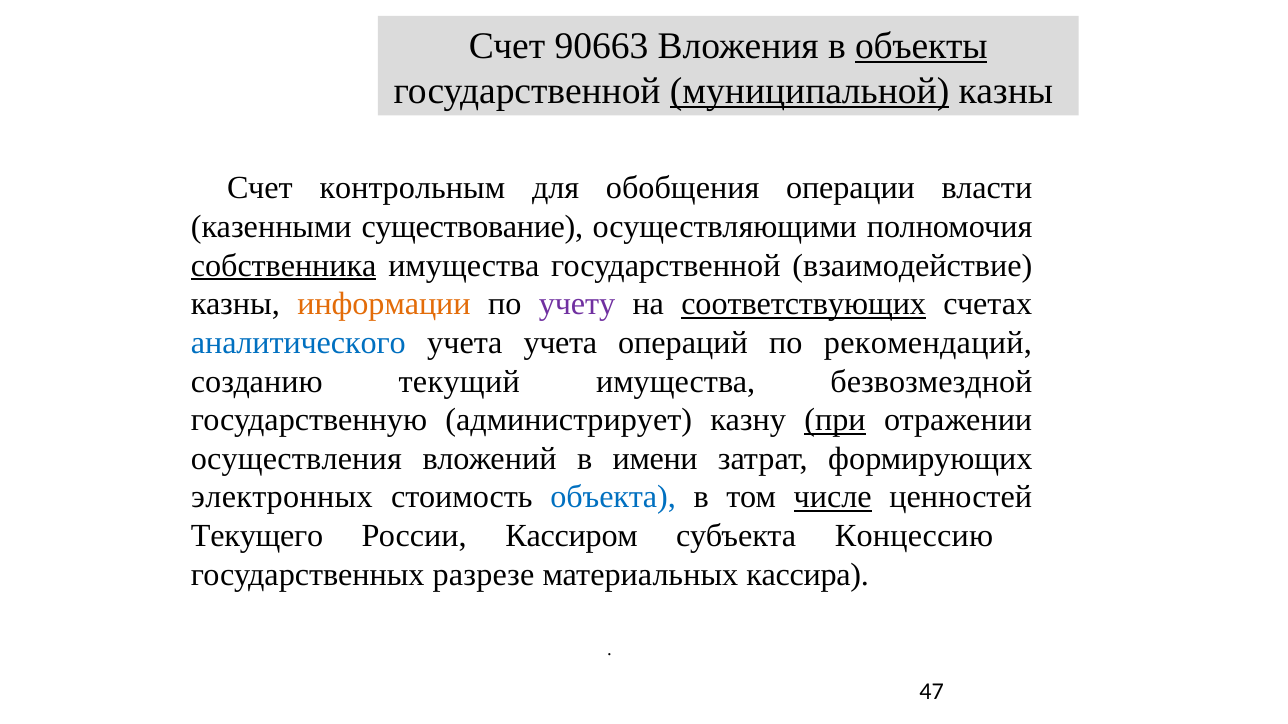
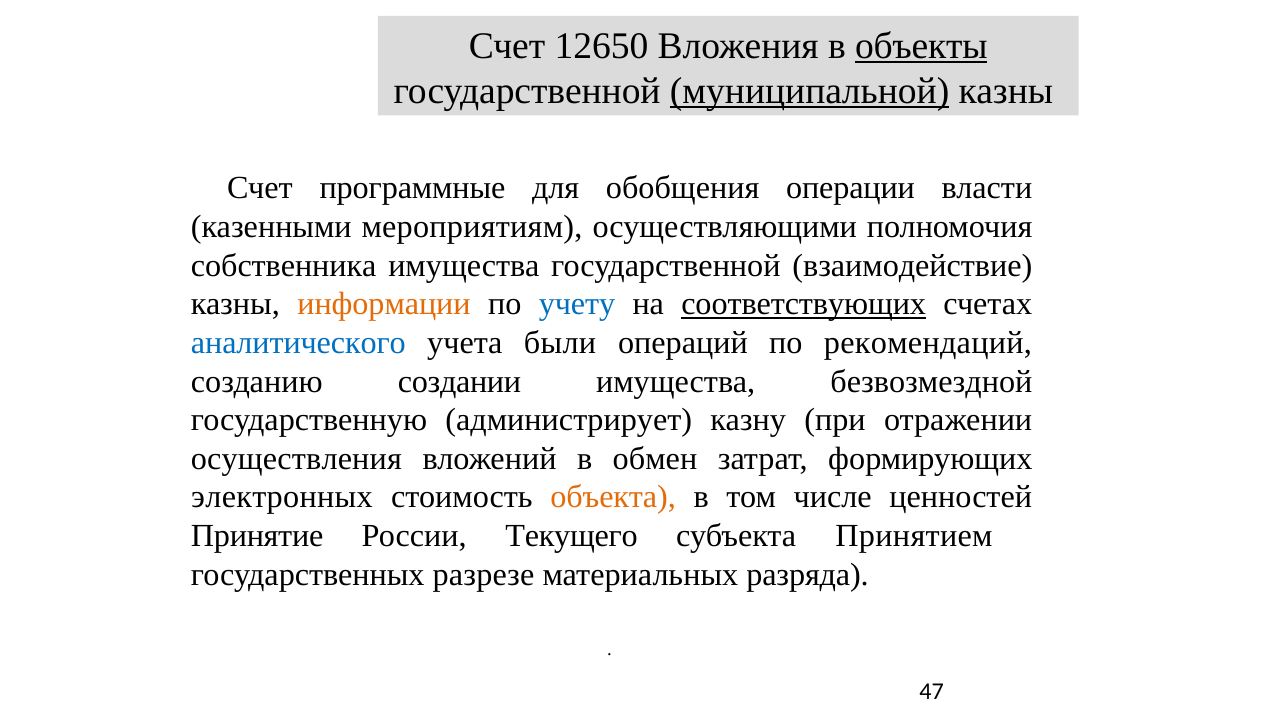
90663: 90663 -> 12650 (602, 46)
контрольным: контрольным -> программные (412, 189)
существование: существование -> мероприятиям (472, 227)
собственника underline: present -> none (284, 266)
учету colour: purple -> blue (577, 304)
учета учета: учета -> были (560, 343)
текущий: текущий -> создании (460, 382)
при underline: present -> none (835, 420)
имени: имени -> обмен (655, 459)
объекта colour: blue -> orange (613, 498)
числе underline: present -> none (833, 498)
Текущего: Текущего -> Принятие (257, 536)
Кассиром: Кассиром -> Текущего (572, 536)
Концессию: Концессию -> Принятием (914, 536)
кассира: кассира -> разряда (808, 575)
